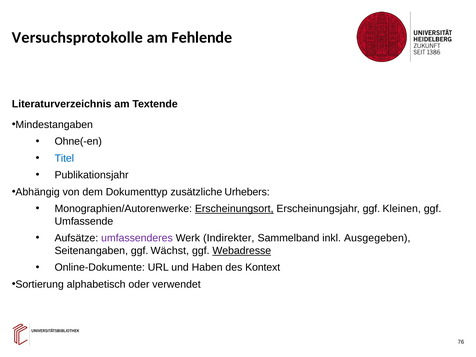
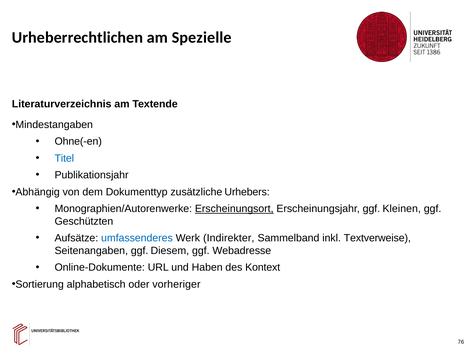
Versuchsprotokolle: Versuchsprotokolle -> Urheberrechtlichen (77, 38)
Fehlende: Fehlende -> Spezielle (202, 38)
Umfassende: Umfassende -> Geschützten (84, 221)
umfassenderes colour: purple -> blue (137, 238)
Ausgegeben: Ausgegeben -> Textverweise (377, 238)
Wächst: Wächst -> Diesem (170, 251)
Webadresse underline: present -> none (242, 251)
verwendet: verwendet -> vorheriger (176, 284)
